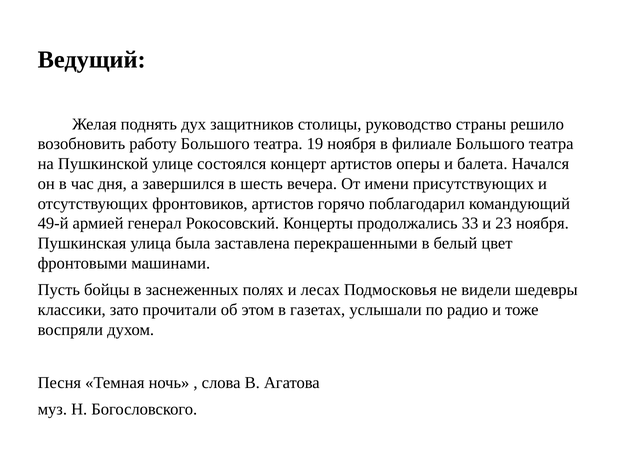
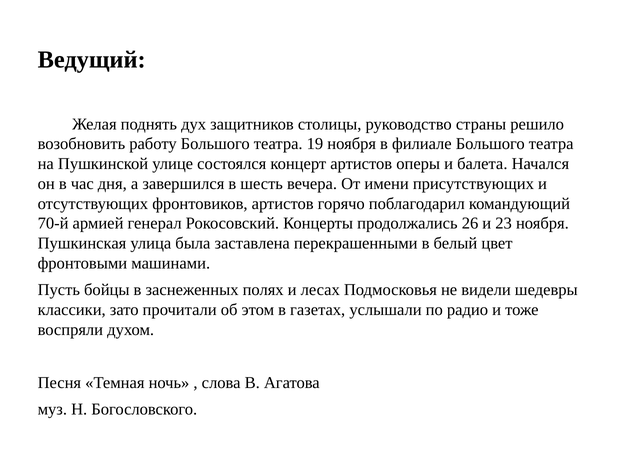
49-й: 49-й -> 70-й (53, 224)
33: 33 -> 26 (470, 224)
